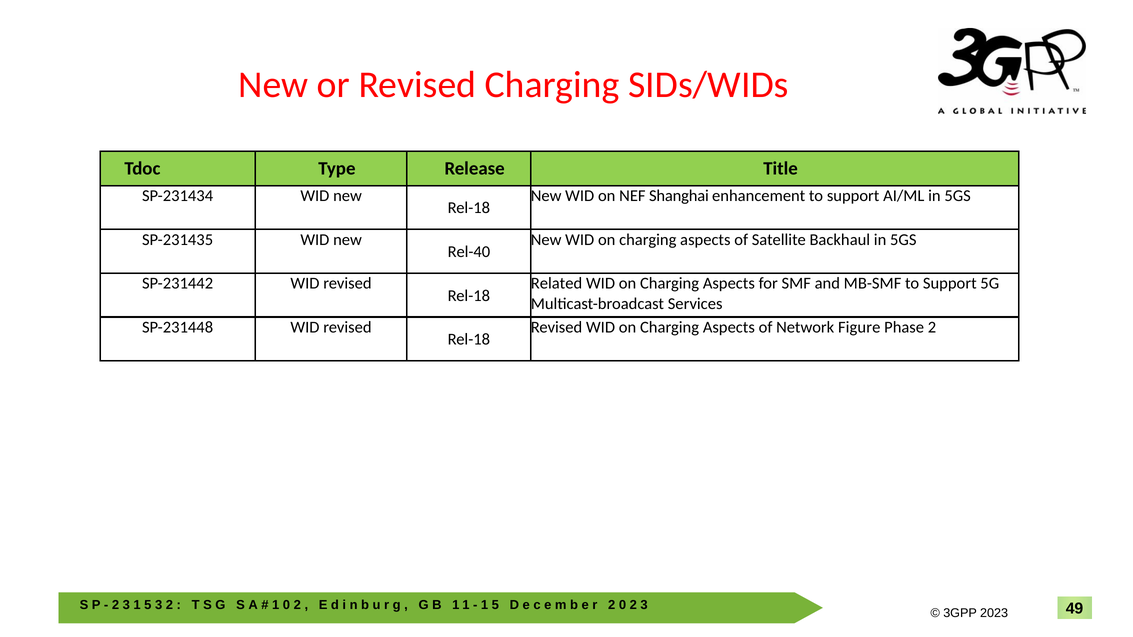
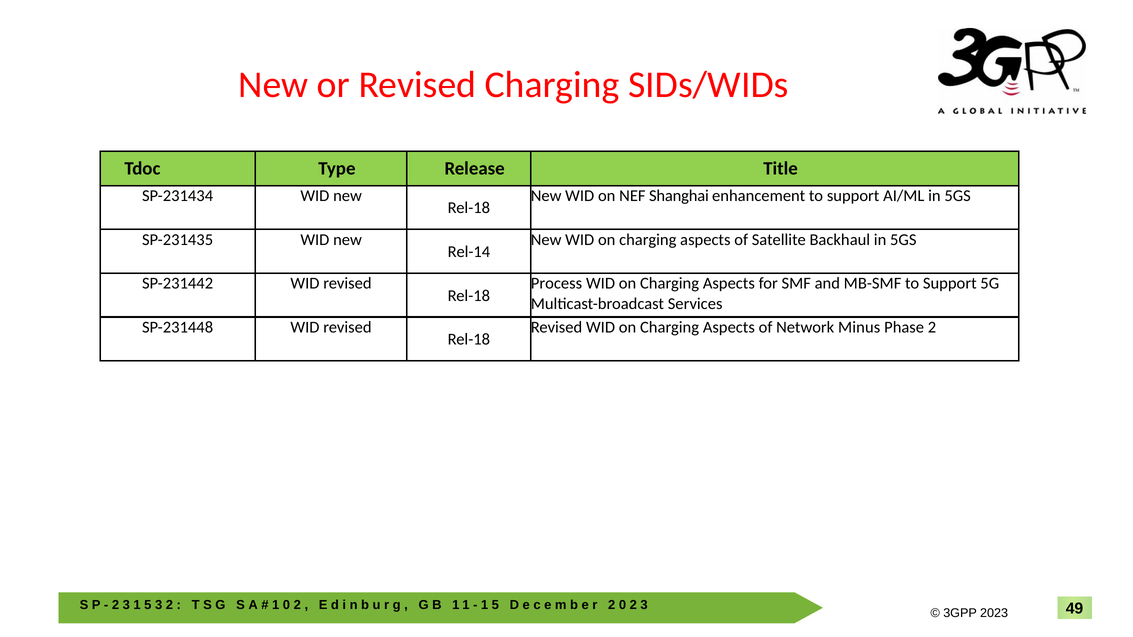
Rel-40: Rel-40 -> Rel-14 (469, 252)
Related: Related -> Process (556, 284)
Figure: Figure -> Minus (859, 327)
